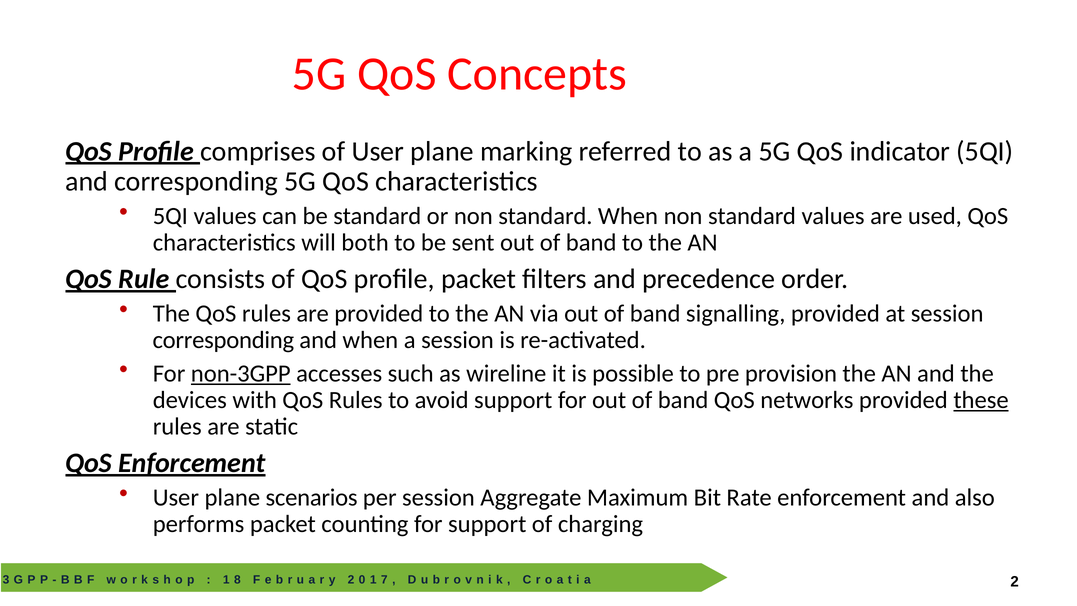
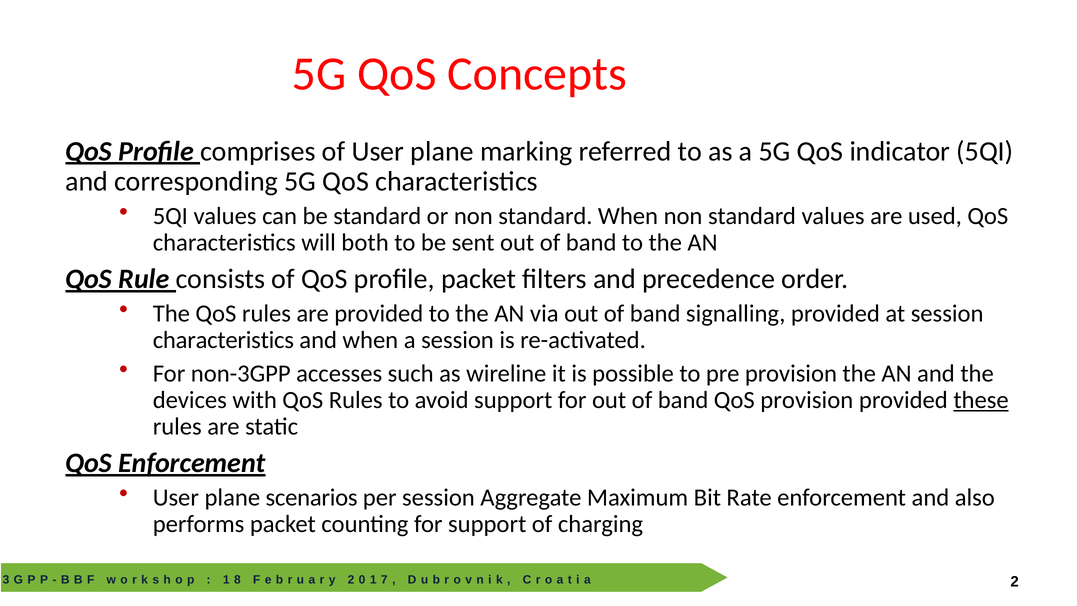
corresponding: corresponding -> characteristics (223, 340)
non-3GPP underline: present -> none (241, 373)
QoS networks: networks -> provision (807, 400)
